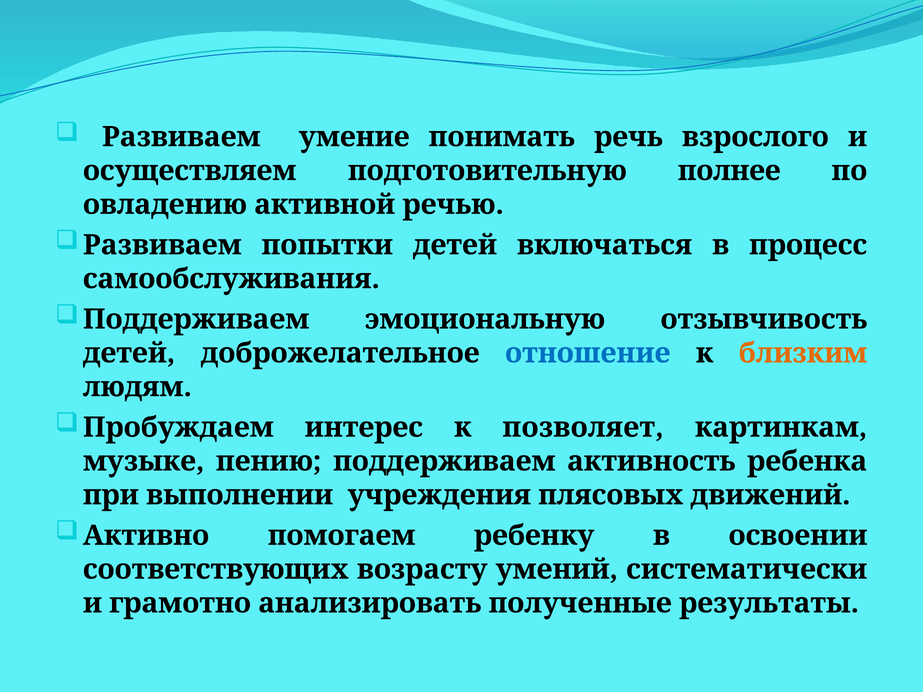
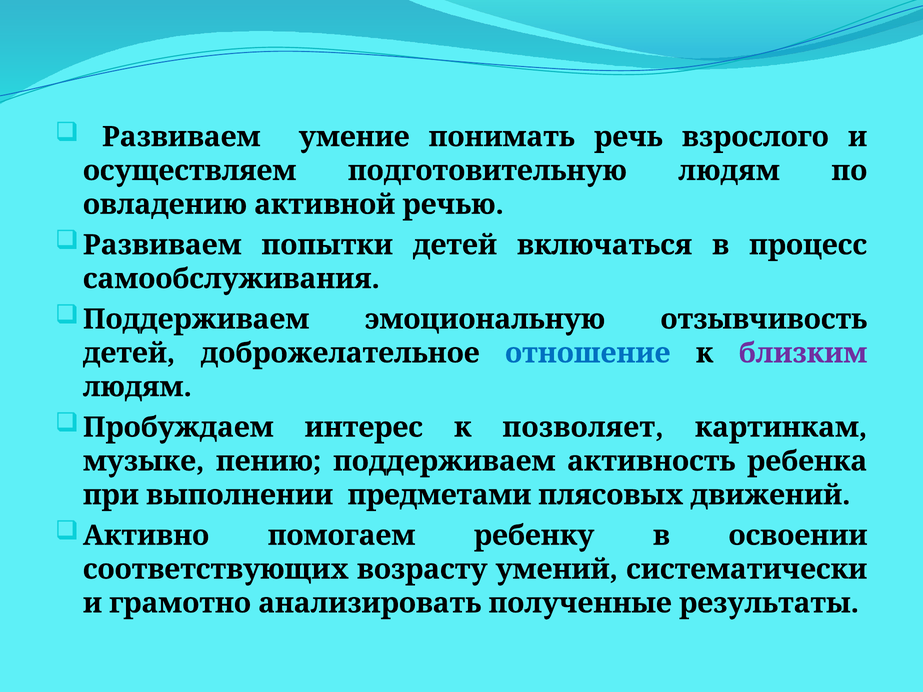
подготовительную полнее: полнее -> людям (729, 171)
близким colour: orange -> purple (803, 353)
учреждения: учреждения -> предметами (439, 495)
